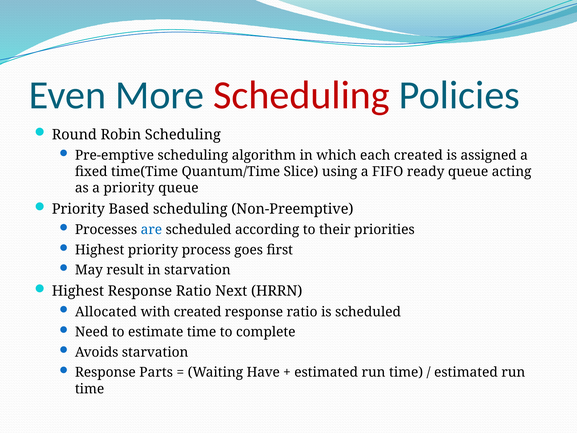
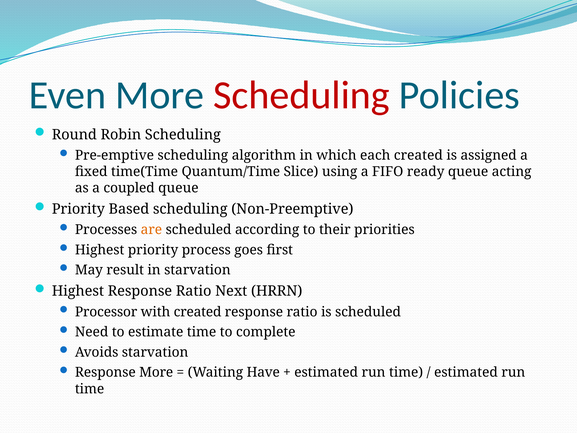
a priority: priority -> coupled (129, 188)
are colour: blue -> orange (151, 230)
Allocated: Allocated -> Processor (106, 312)
Response Parts: Parts -> More (156, 372)
